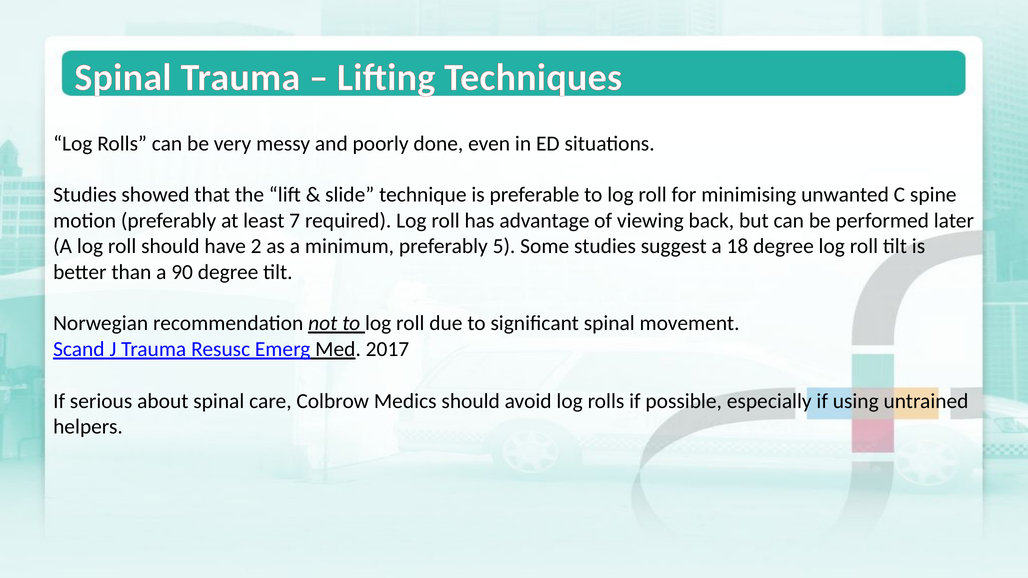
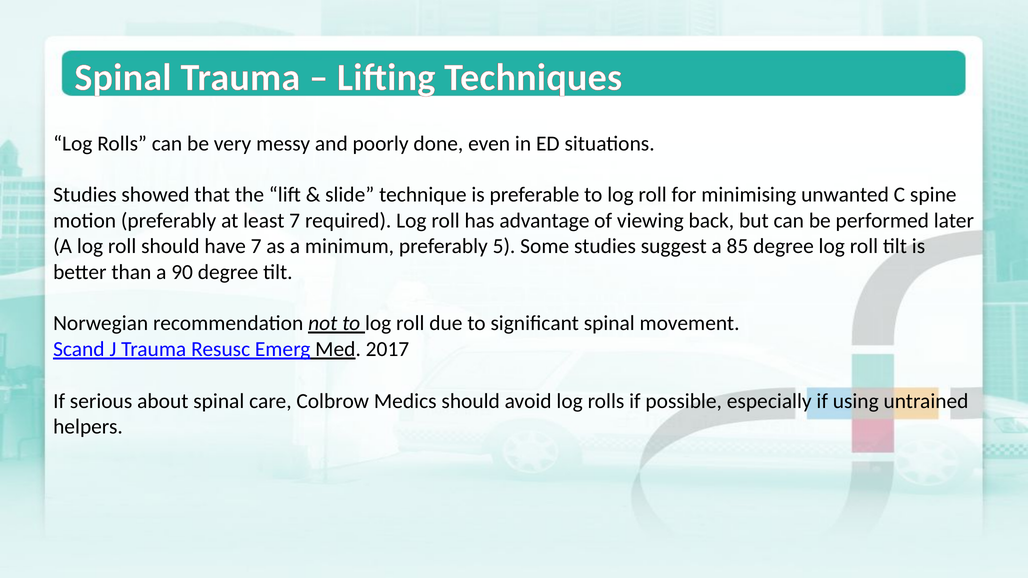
have 2: 2 -> 7 (256, 246)
18: 18 -> 85 (737, 246)
